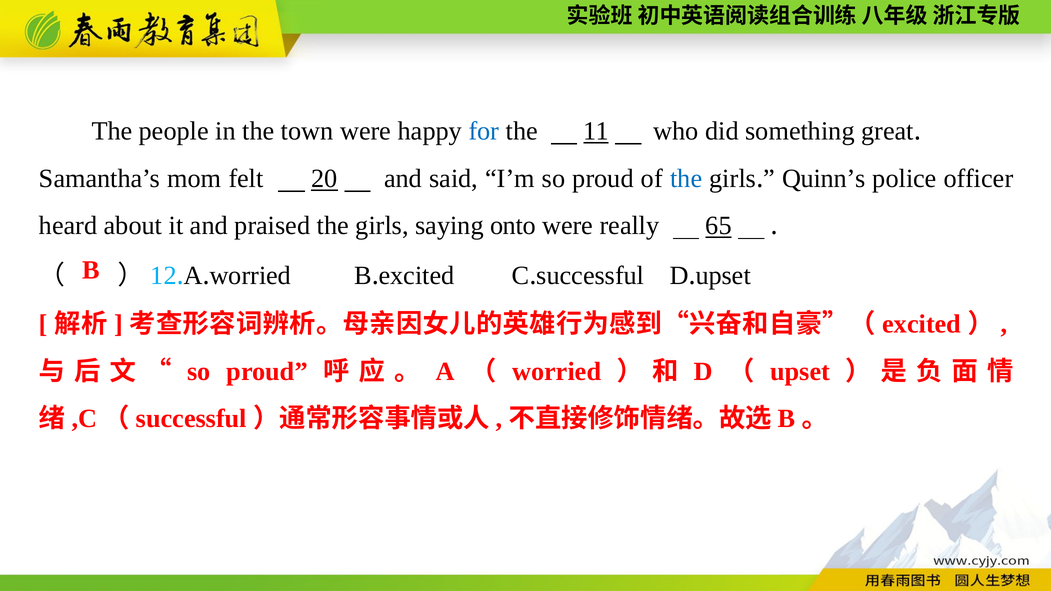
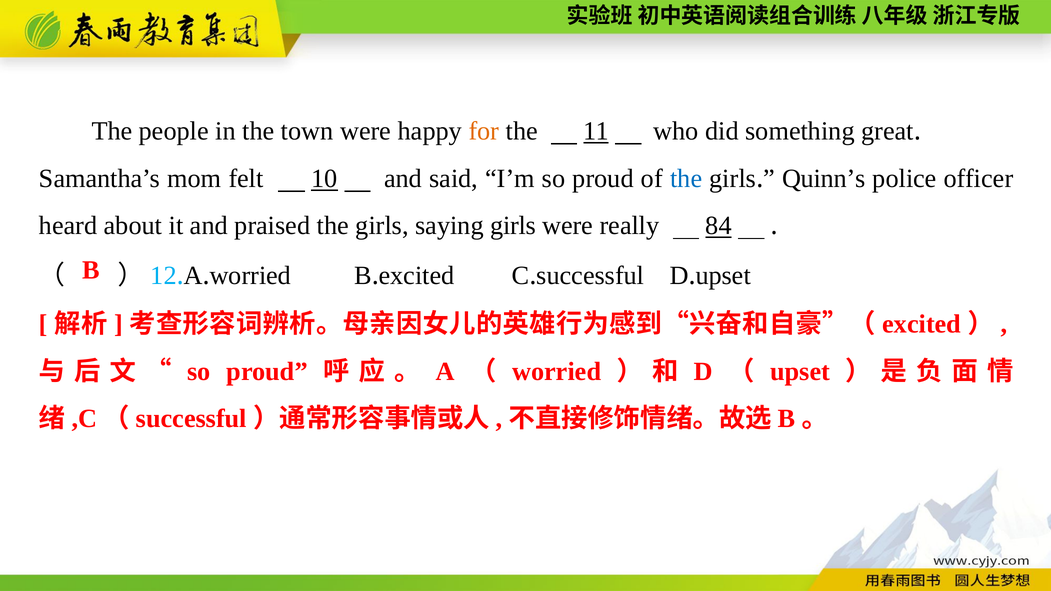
for colour: blue -> orange (484, 131)
20: 20 -> 10 (324, 179)
saying onto: onto -> girls (513, 226)
65: 65 -> 84 (719, 226)
